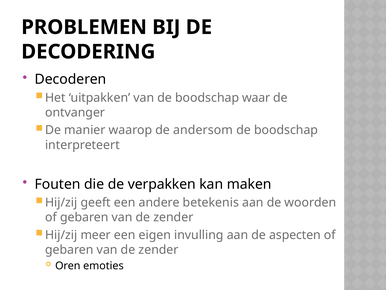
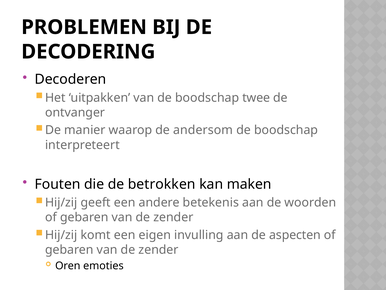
waar: waar -> twee (256, 98)
verpakken: verpakken -> betrokken (162, 184)
meer: meer -> komt (96, 235)
